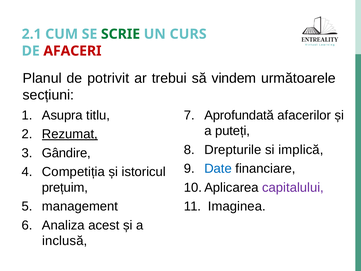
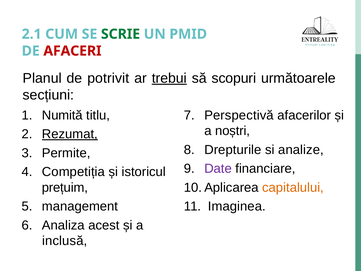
CURS: CURS -> PMID (188, 34)
trebui underline: none -> present (169, 78)
vindem: vindem -> scopuri (234, 78)
Asupra: Asupra -> Numită (62, 115)
Aprofundată: Aprofundată -> Perspectivă (239, 115)
puteți: puteți -> noștri (233, 131)
implică: implică -> analize (301, 150)
Gândire: Gândire -> Permite (66, 153)
Date colour: blue -> purple (218, 168)
capitalului colour: purple -> orange (293, 187)
